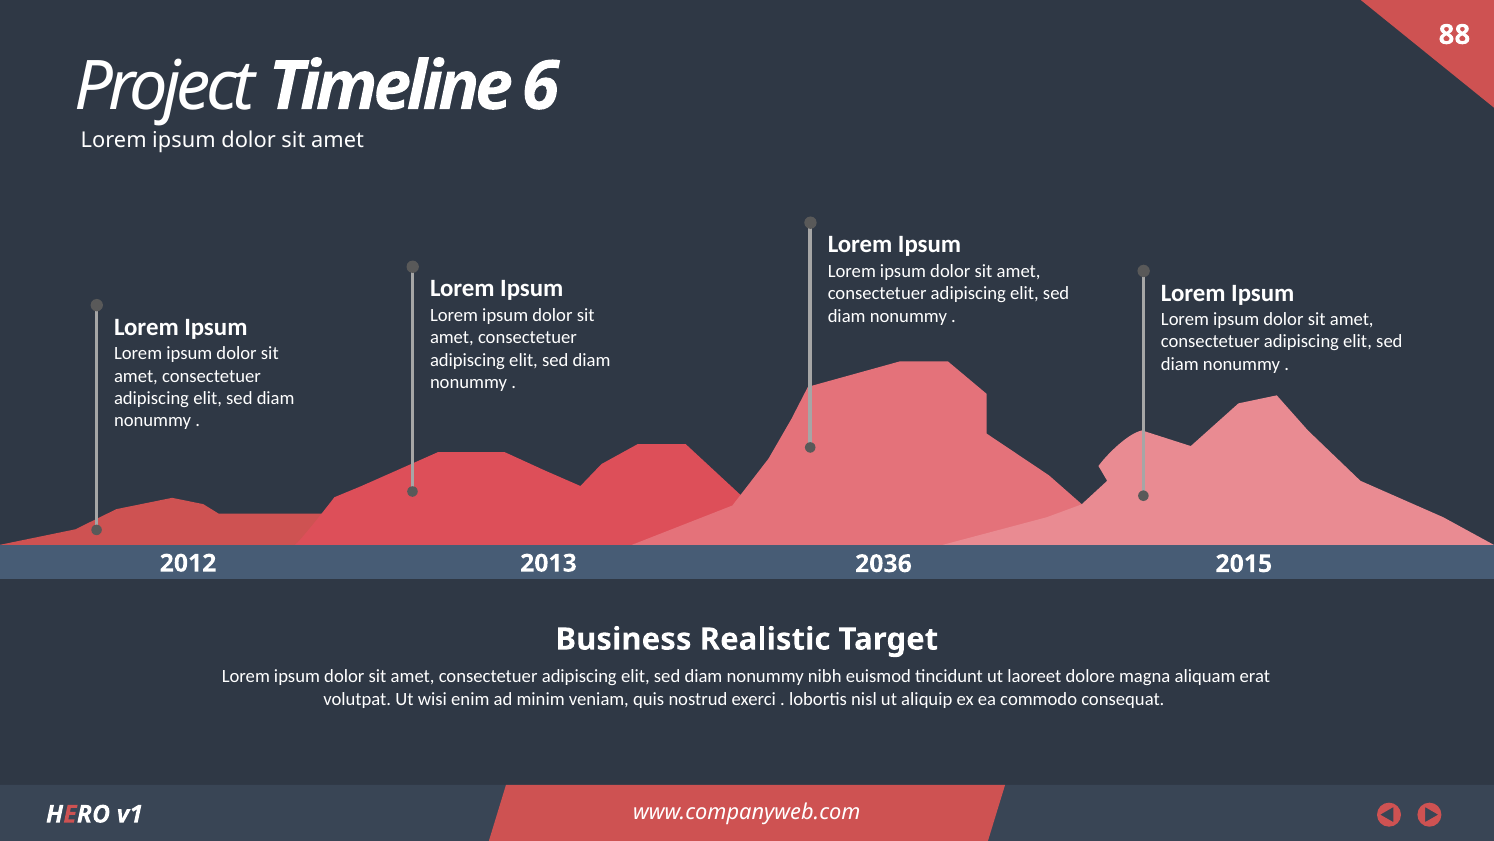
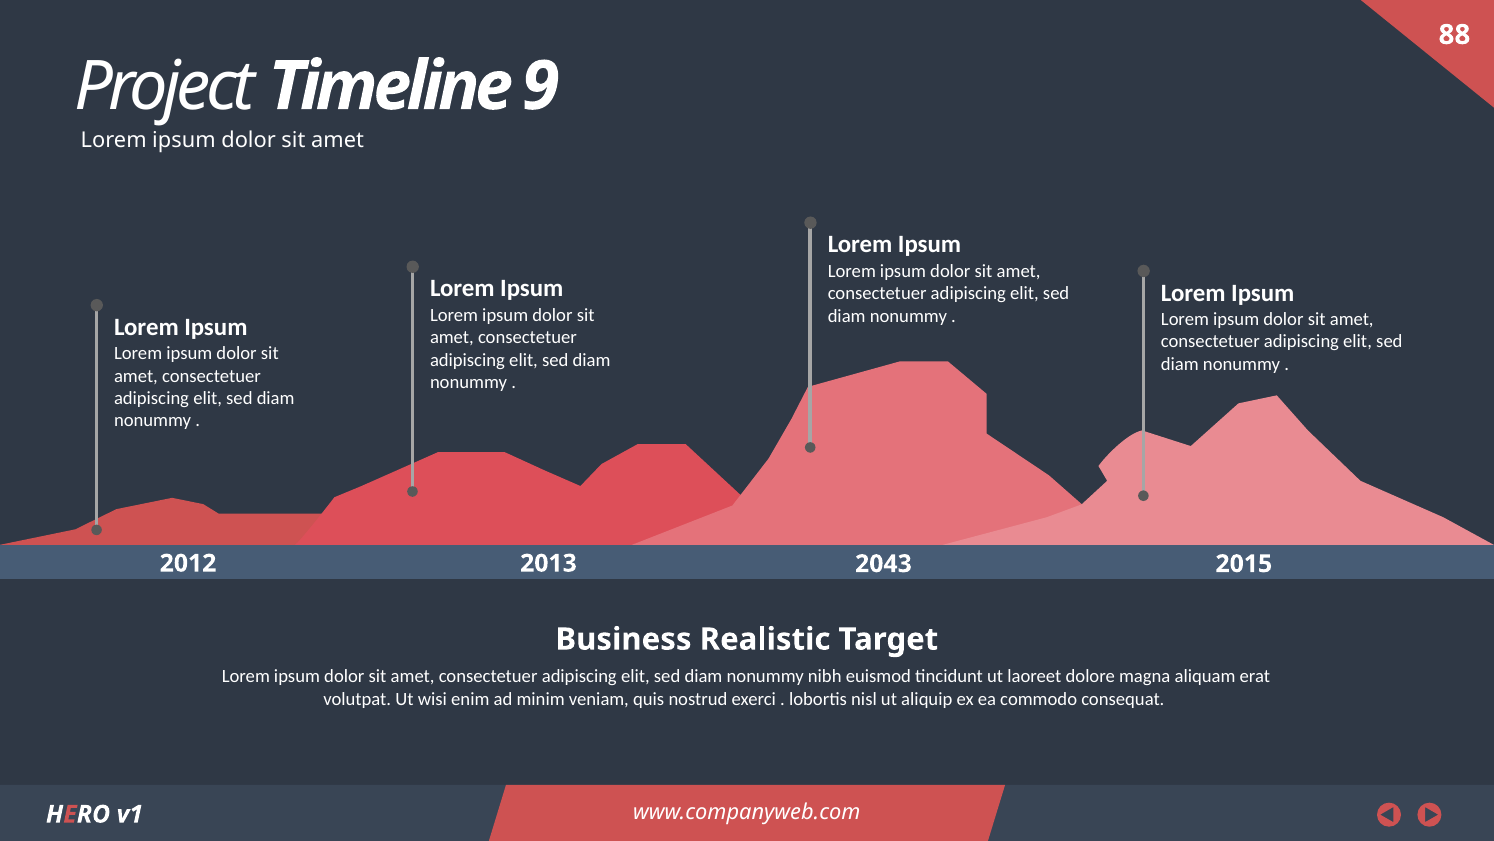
6: 6 -> 9 (541, 86)
2036: 2036 -> 2043 (883, 564)
